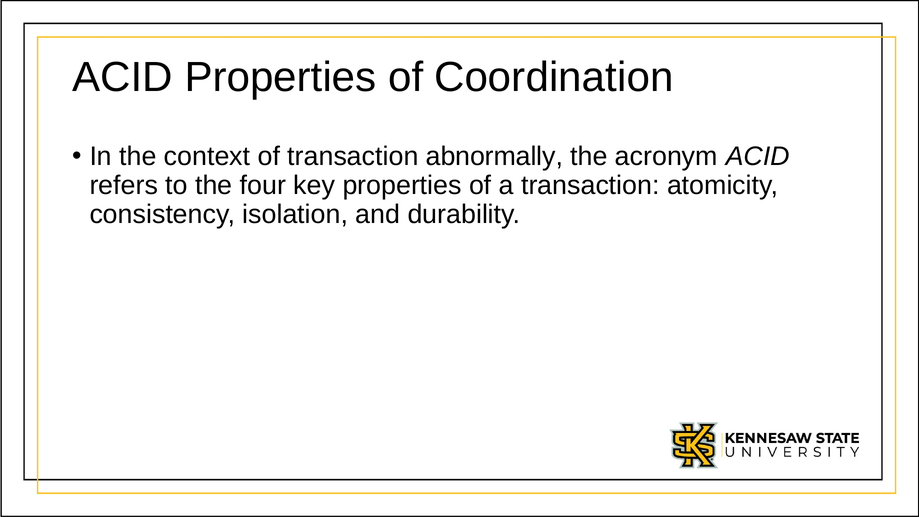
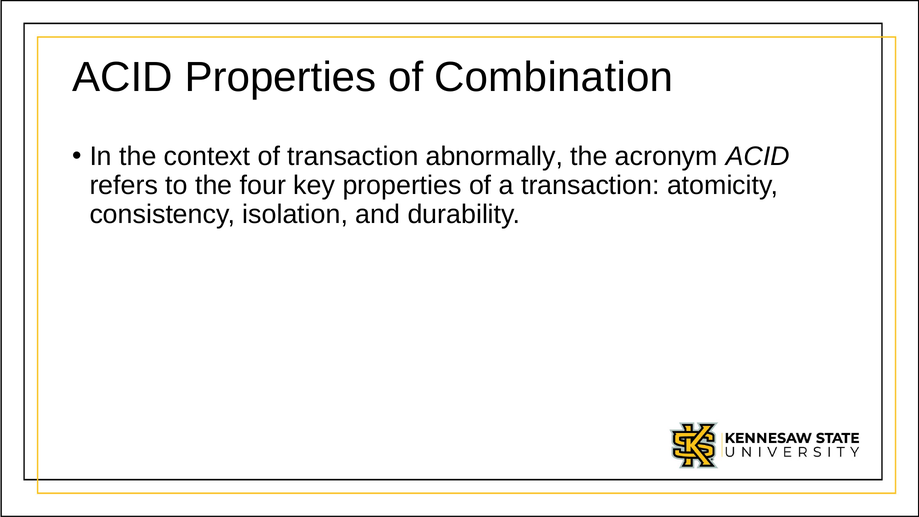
Coordination: Coordination -> Combination (554, 77)
